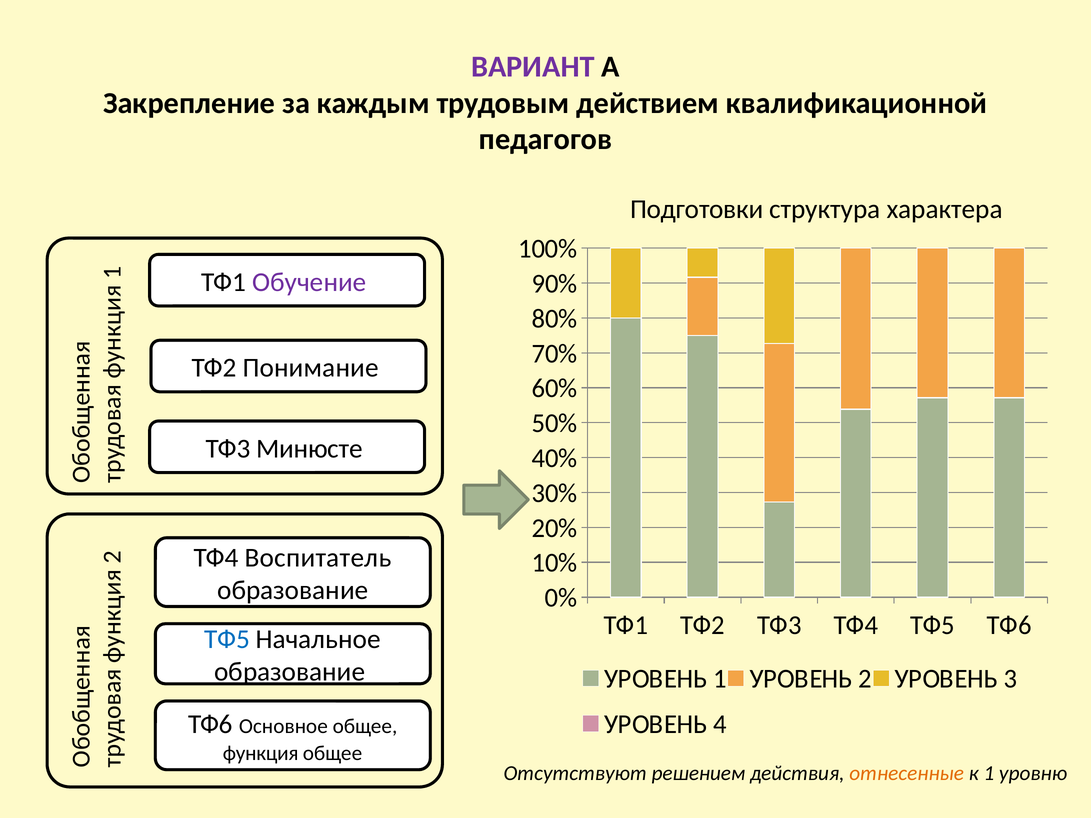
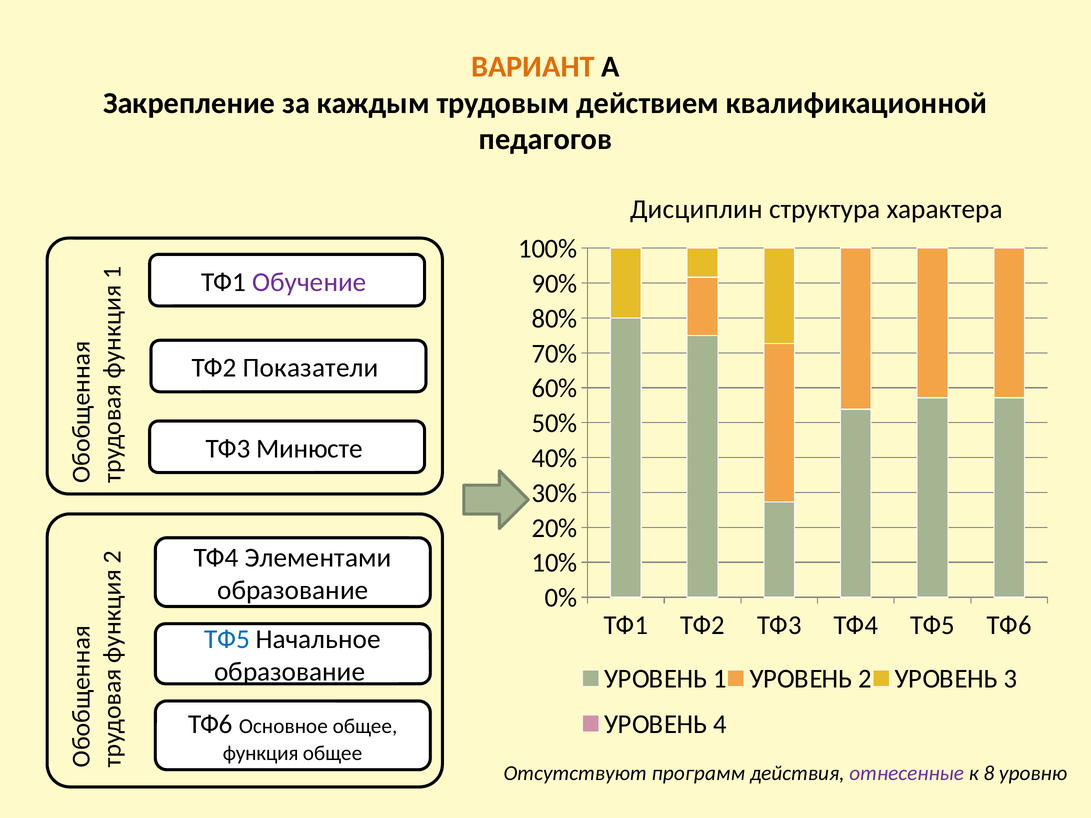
ВАРИАНТ colour: purple -> orange (533, 67)
Подготовки: Подготовки -> Дисциплин (696, 209)
Понимание: Понимание -> Показатели (311, 368)
Воспитатель: Воспитатель -> Элементами (318, 558)
решением: решением -> программ (698, 774)
отнесенные colour: orange -> purple (907, 774)
к 1: 1 -> 8 (989, 774)
